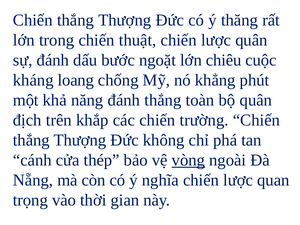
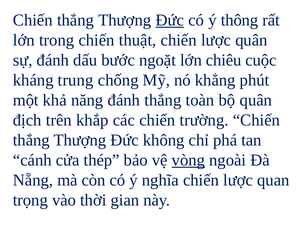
Đức underline: none -> present (170, 20)
thăng: thăng -> thông (240, 20)
loang: loang -> trung (76, 80)
